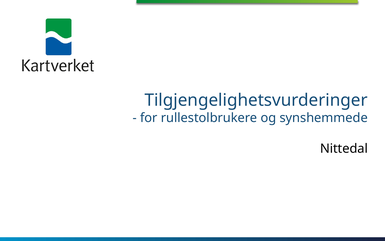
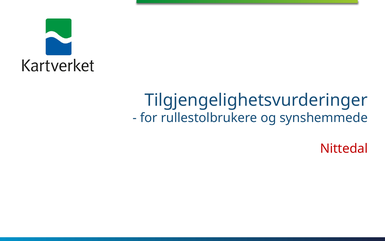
Nittedal colour: black -> red (344, 148)
